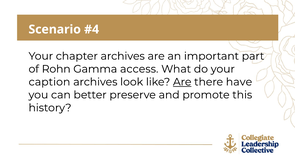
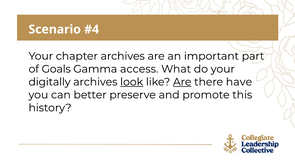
Rohn: Rohn -> Goals (56, 69)
caption: caption -> digitally (50, 82)
look underline: none -> present (132, 82)
